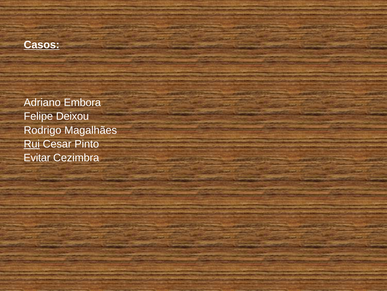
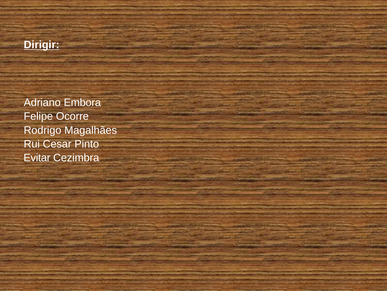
Casos: Casos -> Dirigir (42, 45)
Deixou: Deixou -> Ocorre (72, 116)
Rui underline: present -> none (32, 144)
